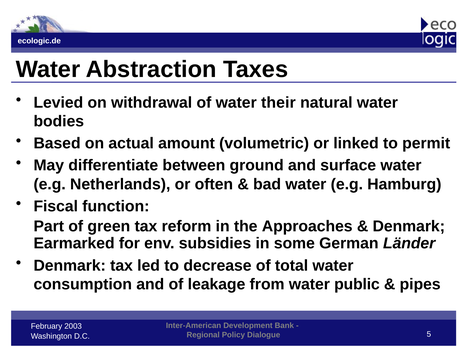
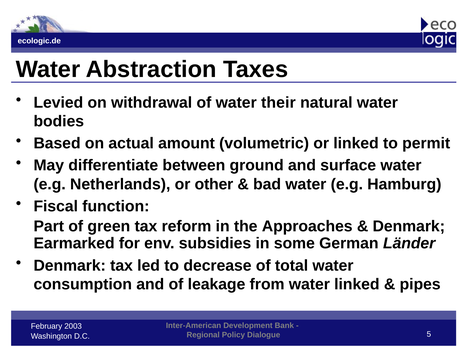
often: often -> other (214, 184)
water public: public -> linked (357, 284)
